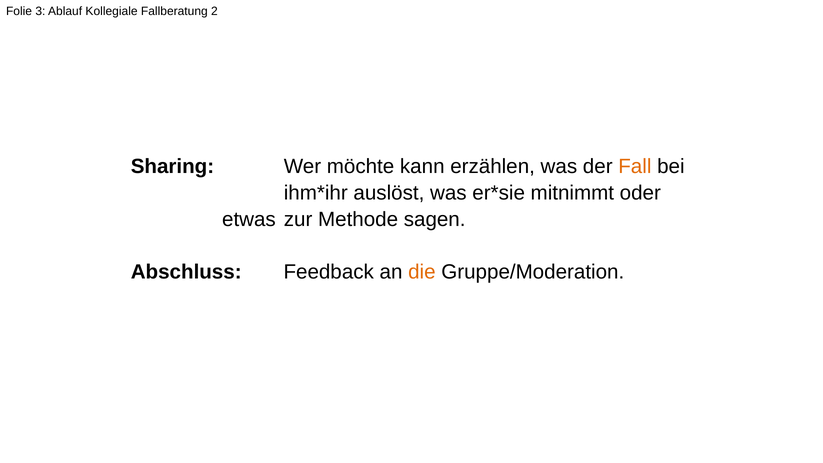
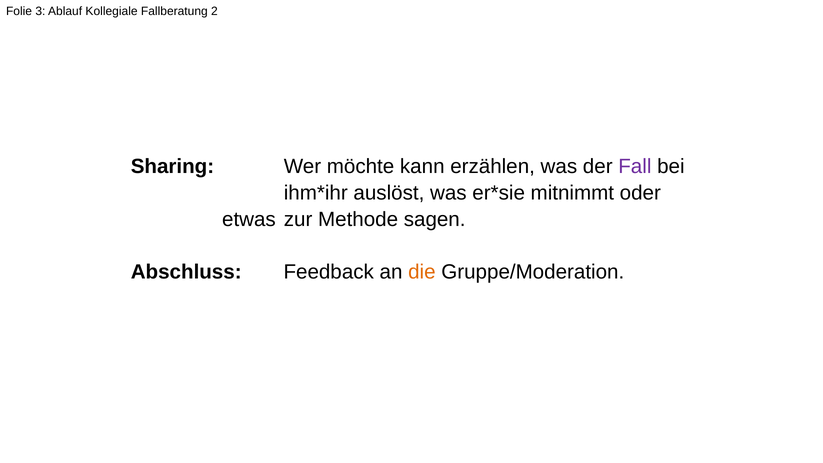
Fall colour: orange -> purple (635, 166)
